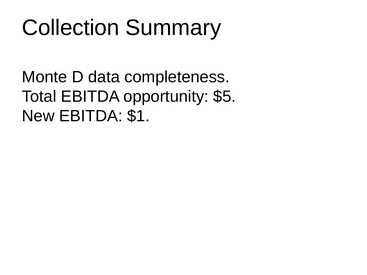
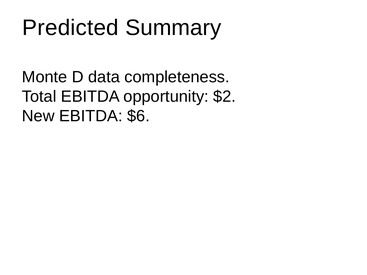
Collection: Collection -> Predicted (70, 28)
$5: $5 -> $2 (225, 97)
$1: $1 -> $6 (138, 116)
